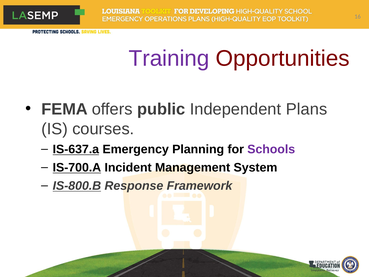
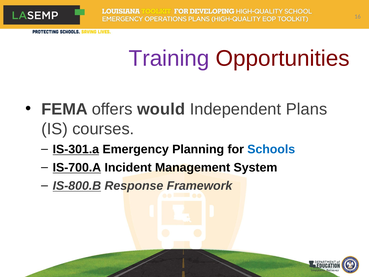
public: public -> would (161, 109)
IS-637.a: IS-637.a -> IS-301.a (76, 149)
Schools colour: purple -> blue (271, 149)
